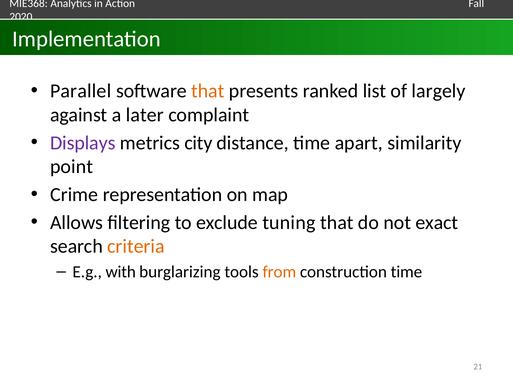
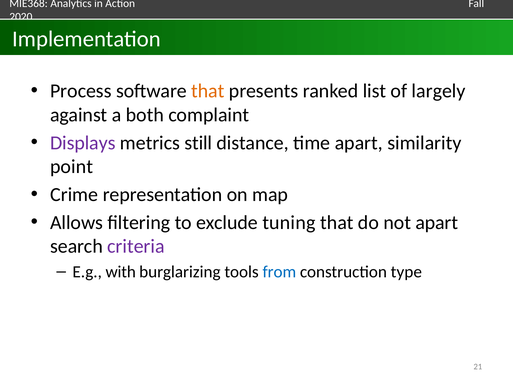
Parallel: Parallel -> Process (81, 91)
later: later -> both (145, 115)
city: city -> still (198, 143)
not exact: exact -> apart (437, 223)
criteria colour: orange -> purple (136, 247)
from colour: orange -> blue (279, 272)
construction time: time -> type (406, 272)
